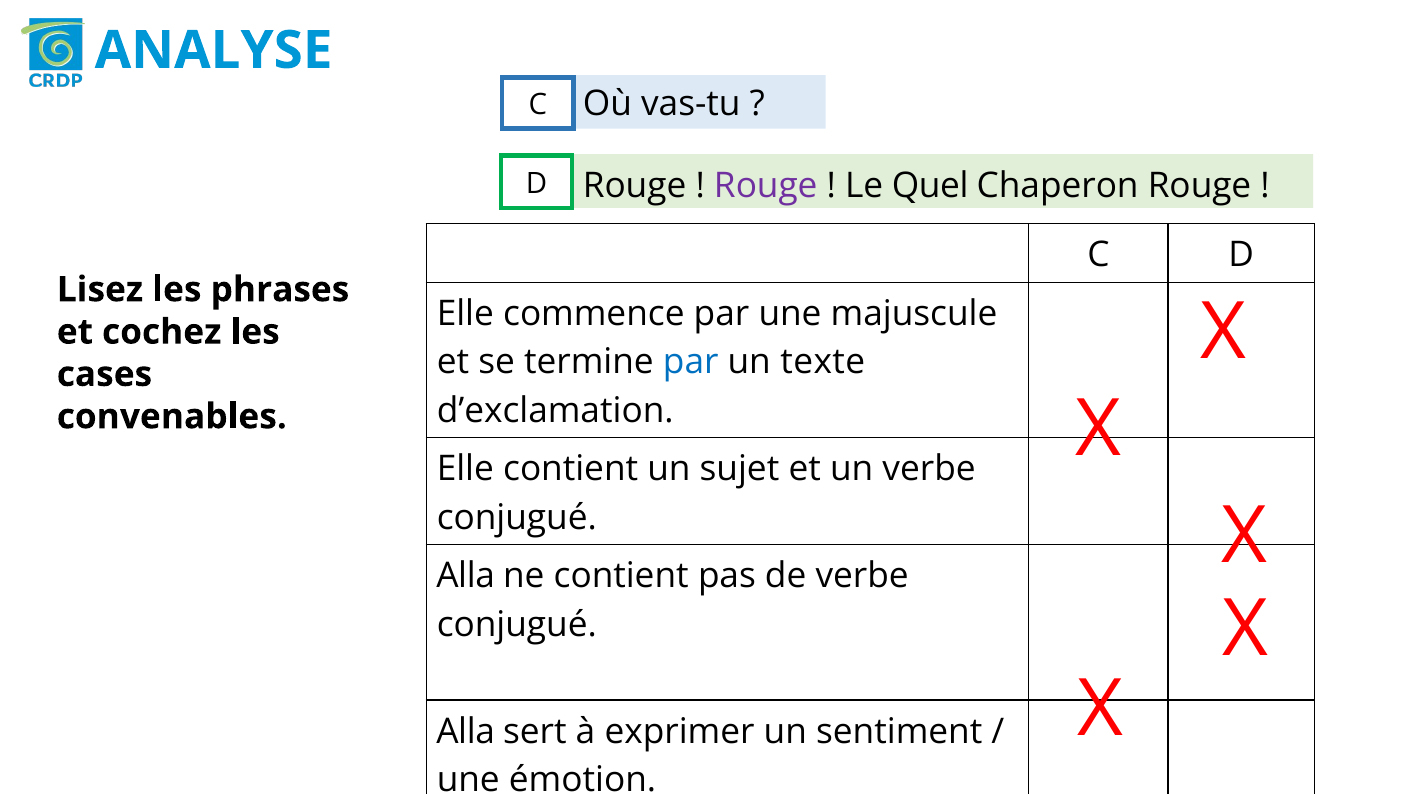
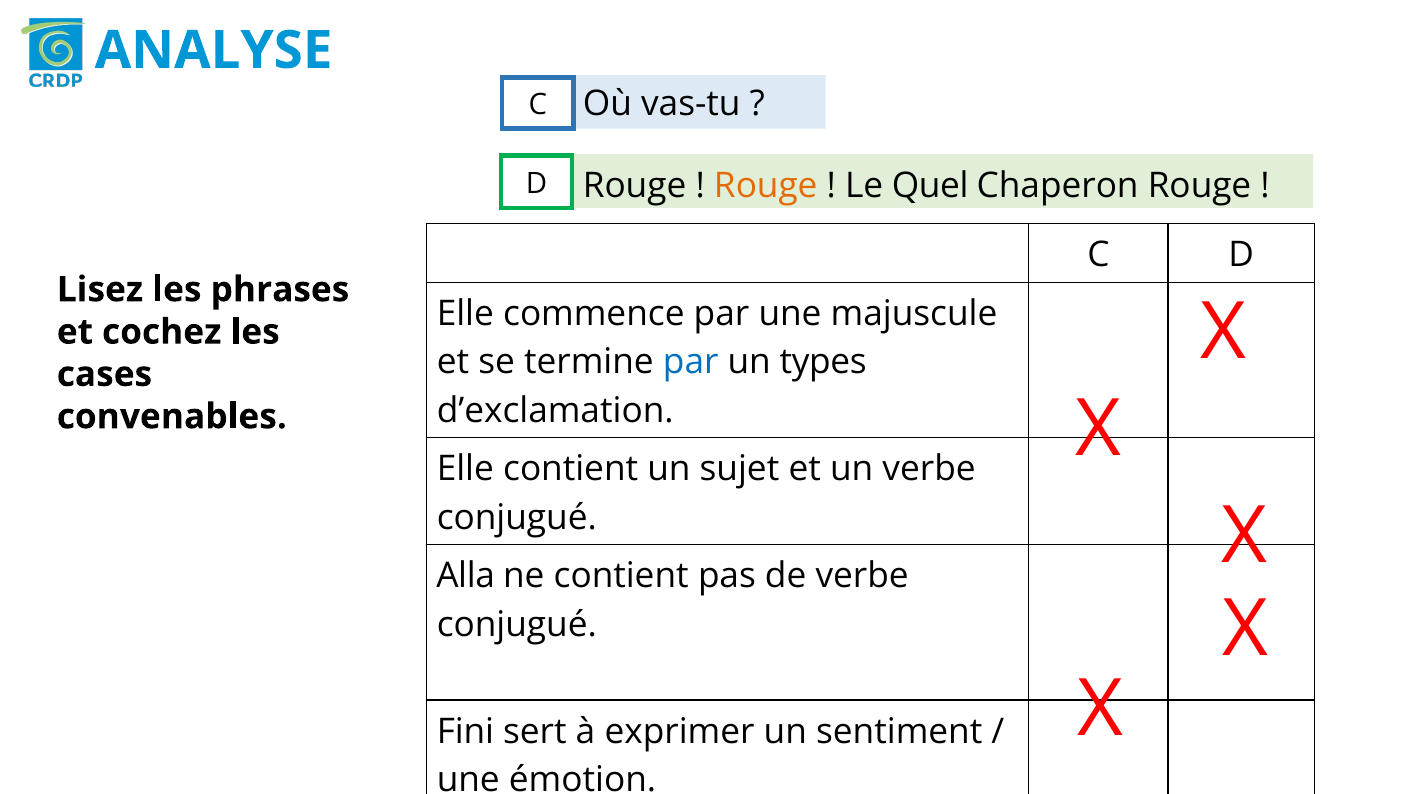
Rouge colour: purple -> orange (766, 186)
texte: texte -> types (823, 362)
Alla: Alla -> Fini (465, 731)
